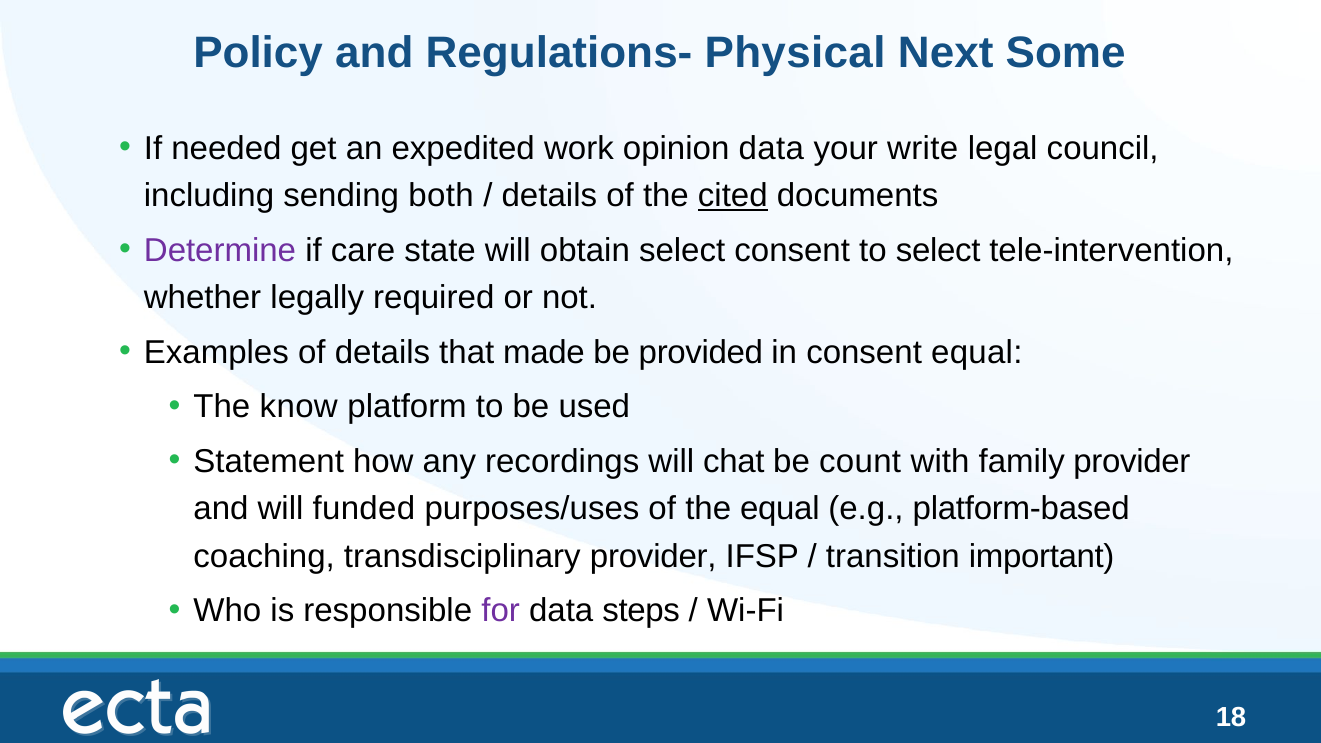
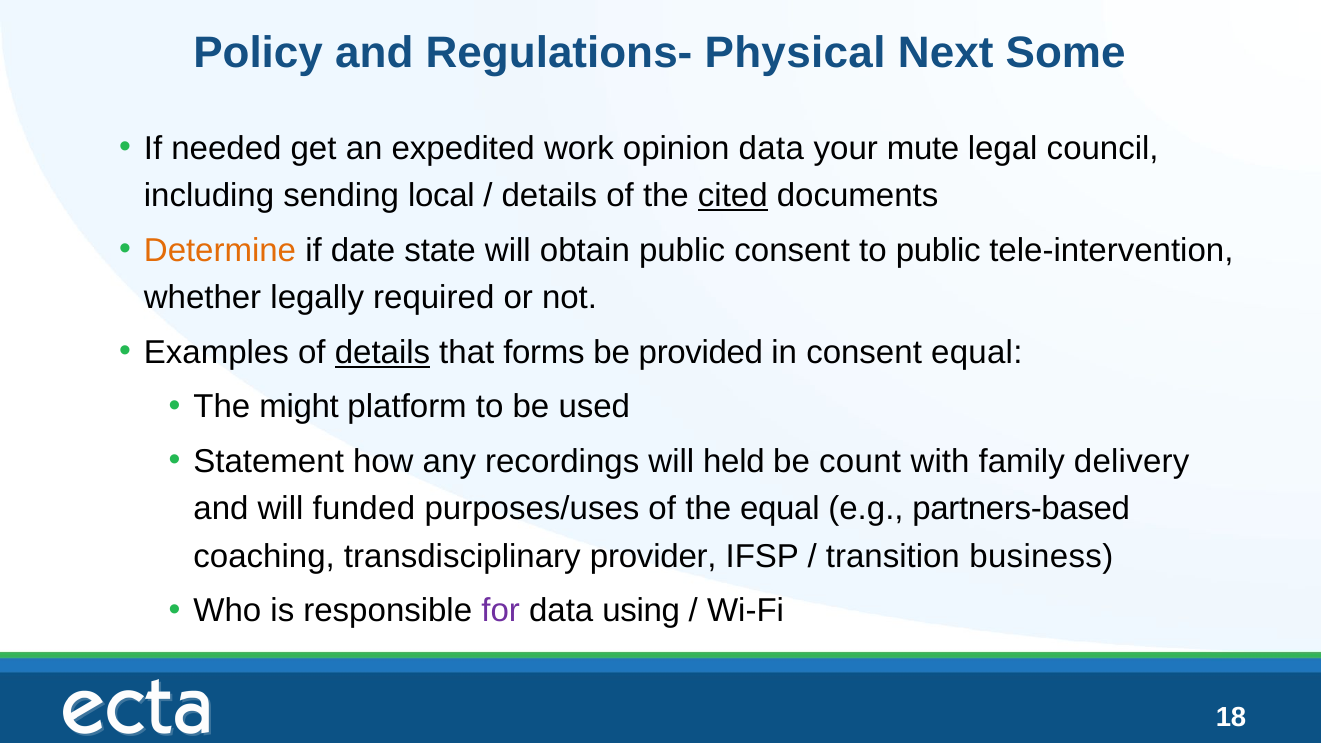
write: write -> mute (923, 149)
both: both -> local (441, 196)
Determine colour: purple -> orange (220, 251)
care: care -> date (363, 251)
obtain select: select -> public (682, 251)
to select: select -> public (938, 251)
details underline: none -> present (382, 352)
made: made -> forms (544, 352)
know: know -> might (299, 407)
chat: chat -> held (734, 461)
family provider: provider -> delivery (1132, 461)
platform-based: platform-based -> partners-based (1021, 509)
important: important -> business (1041, 556)
steps: steps -> using (641, 611)
